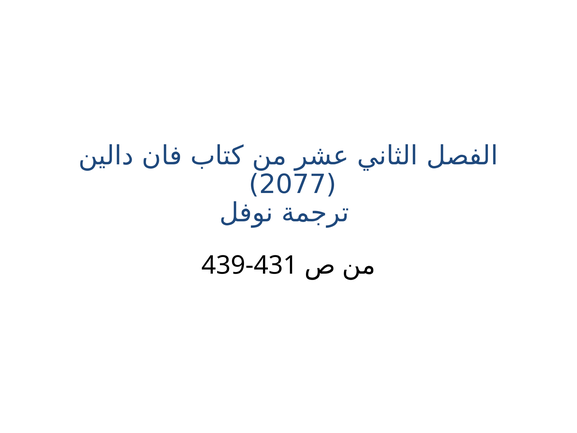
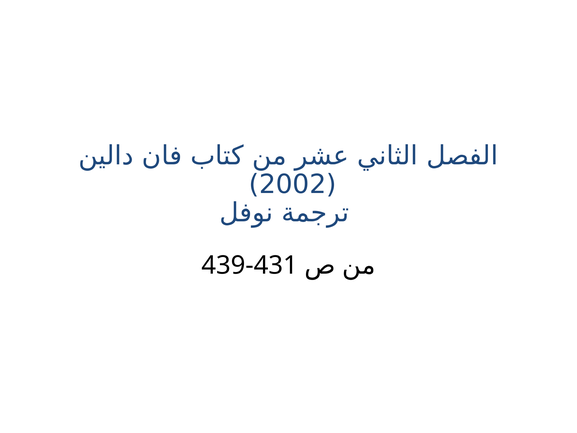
2077: 2077 -> 2002 (293, 184)
